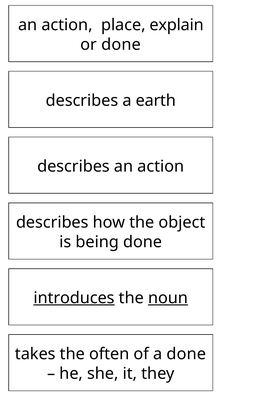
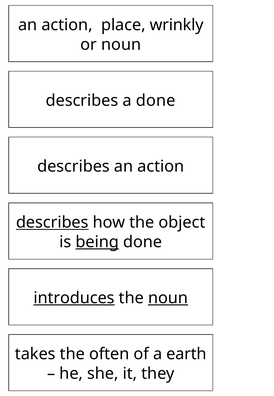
explain: explain -> wrinkly (177, 25)
or done: done -> noun (121, 44)
a earth: earth -> done (156, 100)
describes underline: none -> present (52, 222)
being underline: none -> present (97, 242)
a done: done -> earth (186, 354)
